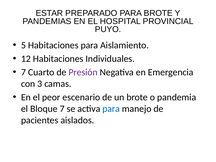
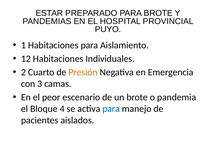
5: 5 -> 1 (23, 45)
7: 7 -> 2 (23, 72)
Presión colour: purple -> orange (83, 72)
Bloque 7: 7 -> 4 (62, 109)
